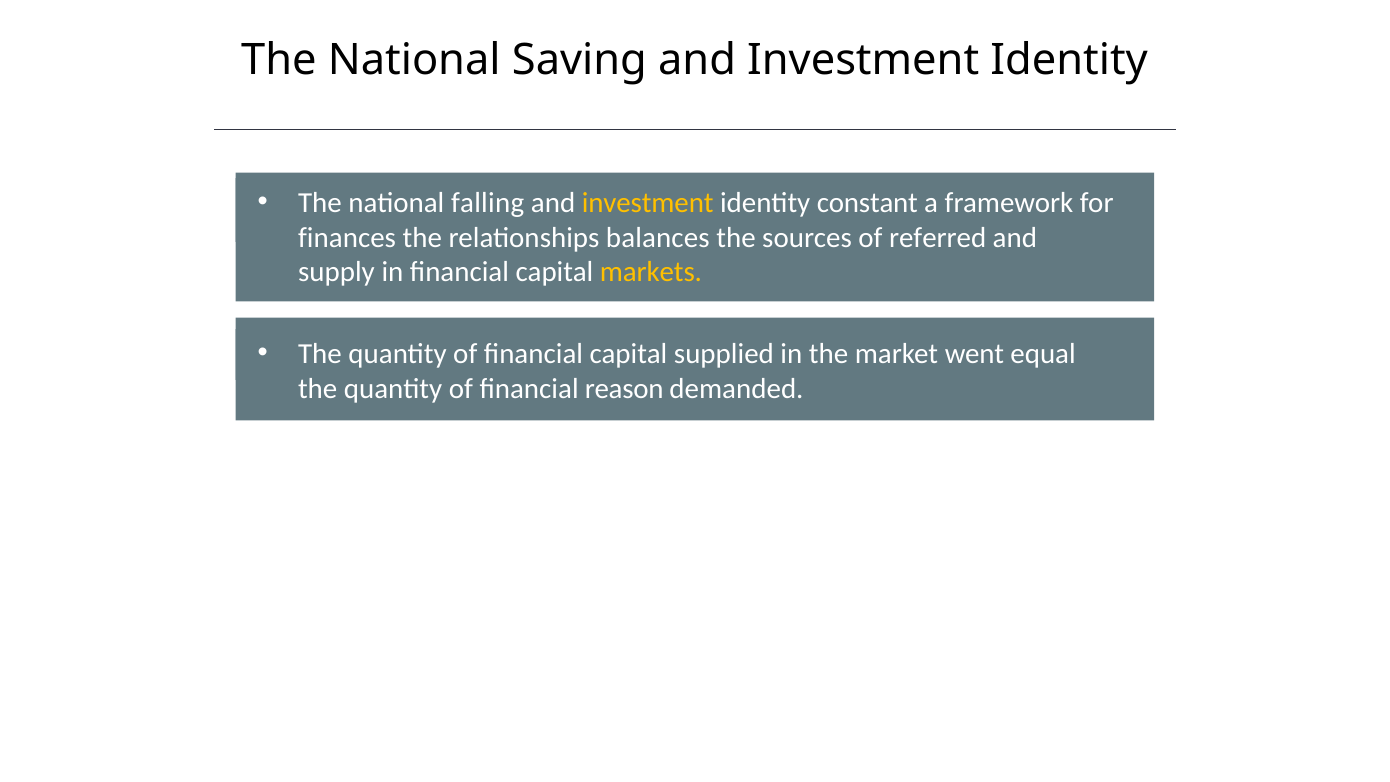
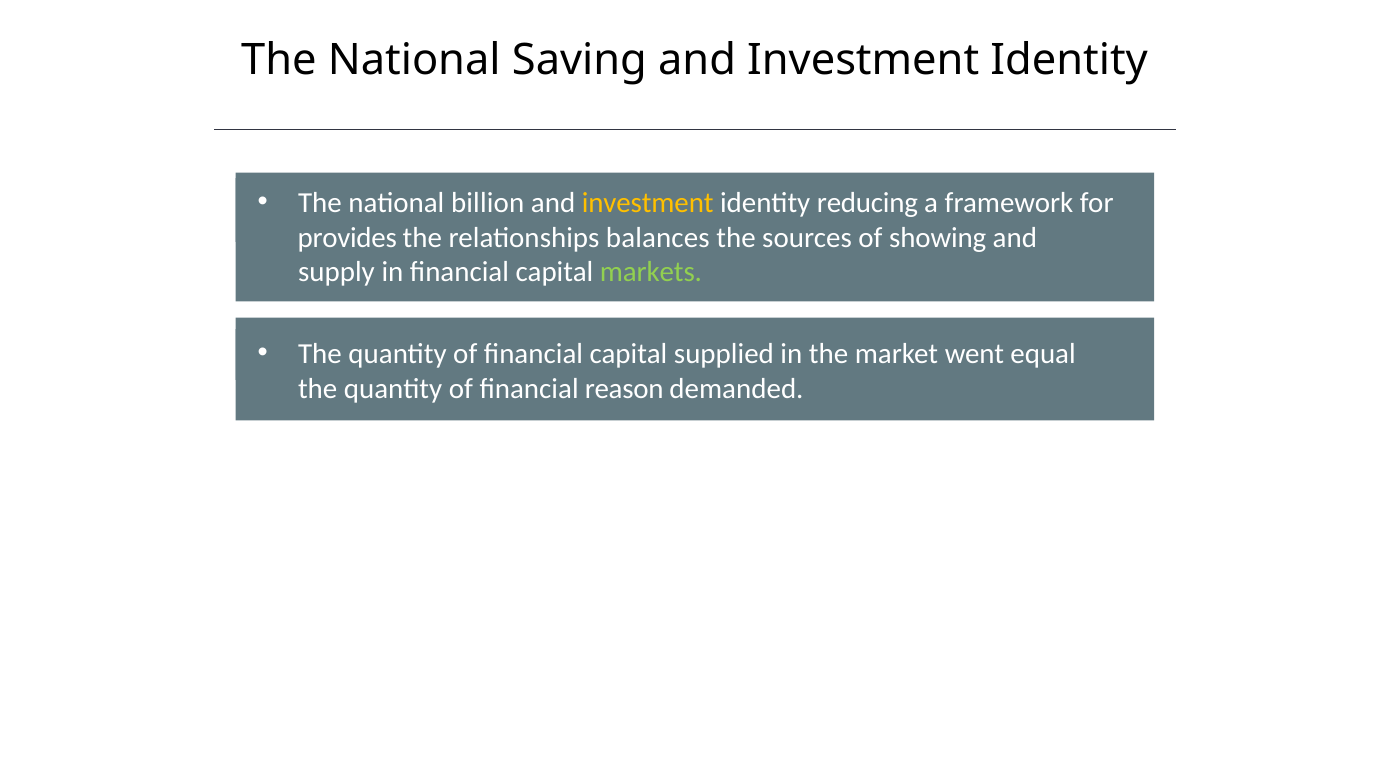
falling: falling -> billion (488, 203)
constant: constant -> reducing (867, 203)
finances: finances -> provides (347, 237)
referred: referred -> showing (938, 237)
markets colour: yellow -> light green (651, 272)
